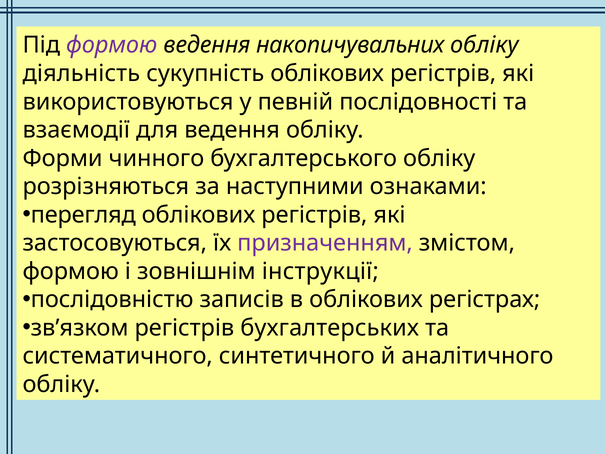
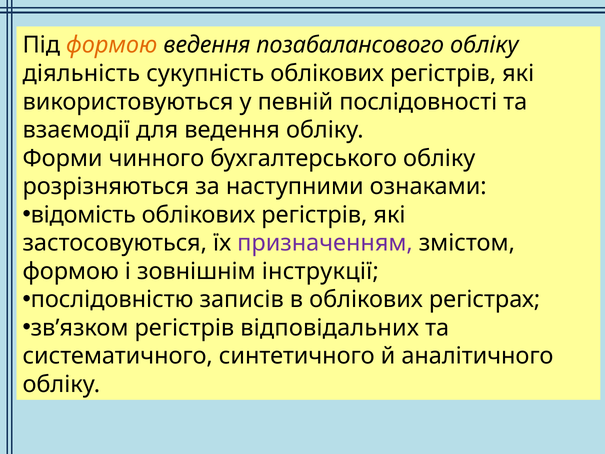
формою colour: purple -> orange (112, 45)
накопичувальних: накопичувальних -> позабалансового (350, 45)
перегляд: перегляд -> відомість (83, 215)
бухгалтерських: бухгалтерських -> відповідальних (330, 328)
